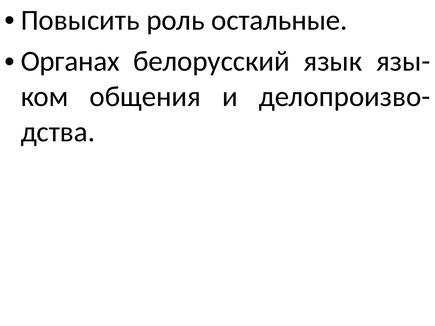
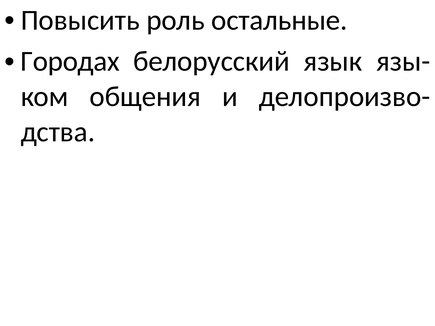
Органах: Органах -> Городах (70, 61)
